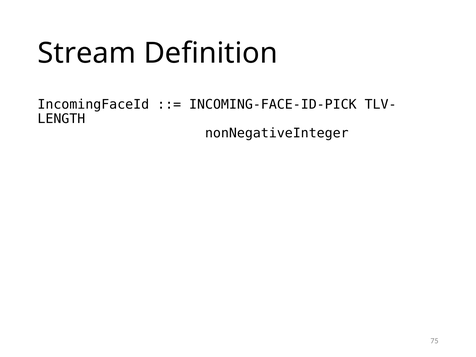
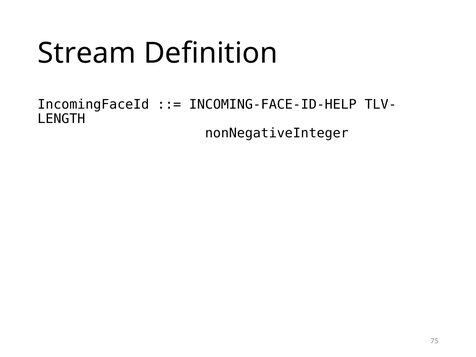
INCOMING-FACE-ID-PICK: INCOMING-FACE-ID-PICK -> INCOMING-FACE-ID-HELP (273, 104)
